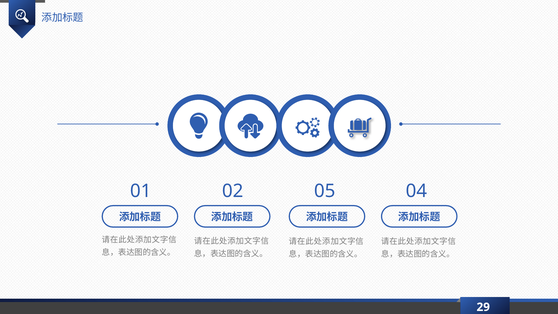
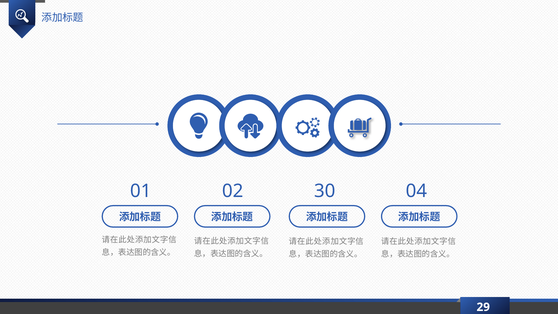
05: 05 -> 30 (325, 191)
